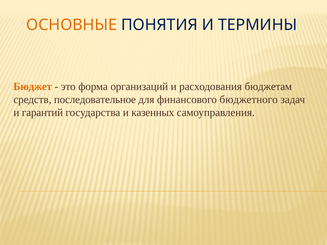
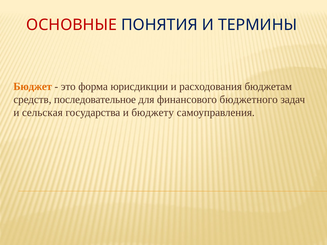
ОСНОВНЫЕ colour: orange -> red (72, 25)
организаций: организаций -> юрисдикции (139, 87)
гарантий: гарантий -> сельская (42, 113)
казенных: казенных -> бюджету (153, 113)
